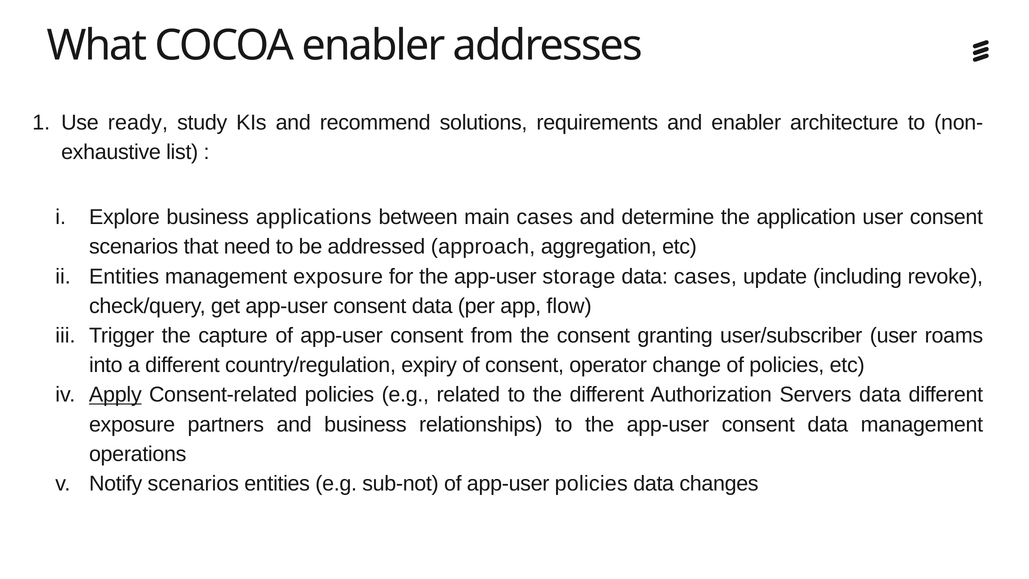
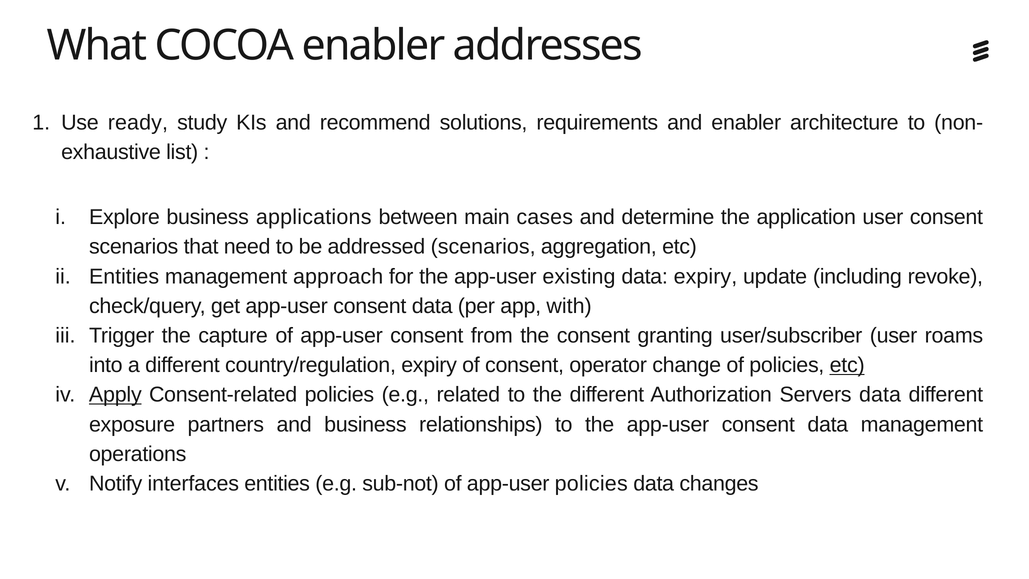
addressed approach: approach -> scenarios (483, 247)
management exposure: exposure -> approach (338, 276)
storage: storage -> existing (579, 276)
data cases: cases -> expiry (705, 276)
flow: flow -> with (569, 306)
etc underline: none -> present (847, 365)
Notify scenarios: scenarios -> interfaces (193, 483)
